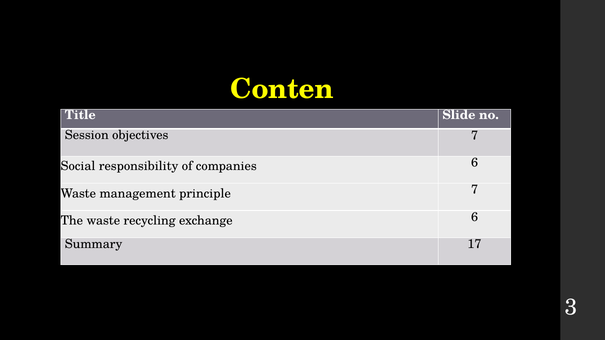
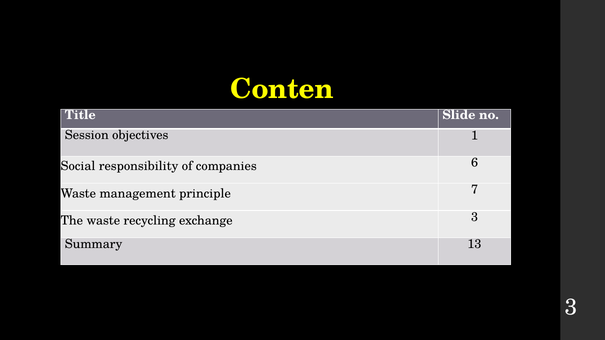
objectives 7: 7 -> 1 (475, 136)
exchange 6: 6 -> 3 (475, 217)
17: 17 -> 13 (474, 244)
